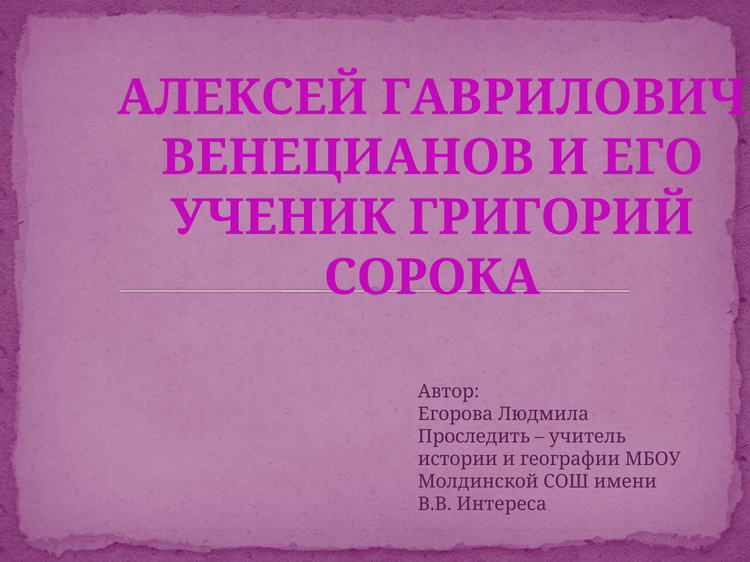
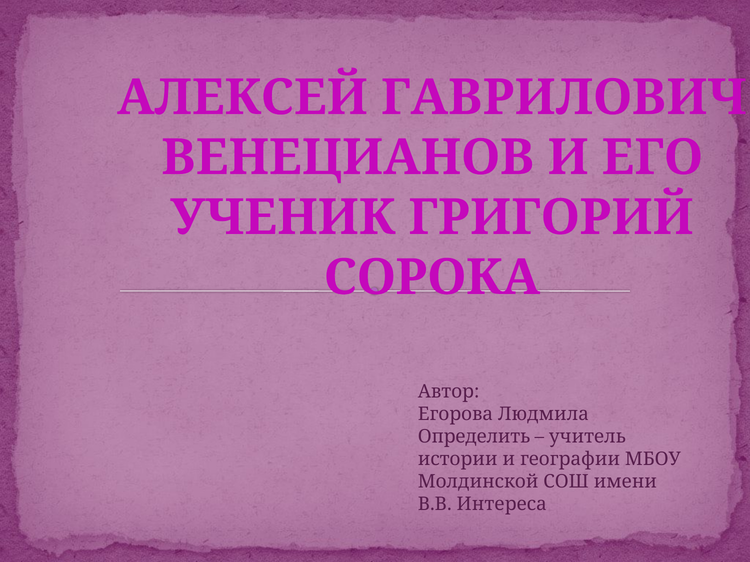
Проследить: Проследить -> Определить (474, 437)
